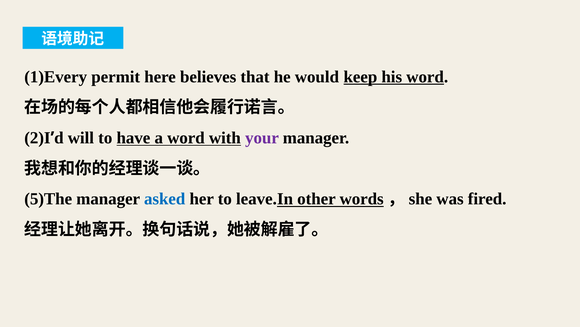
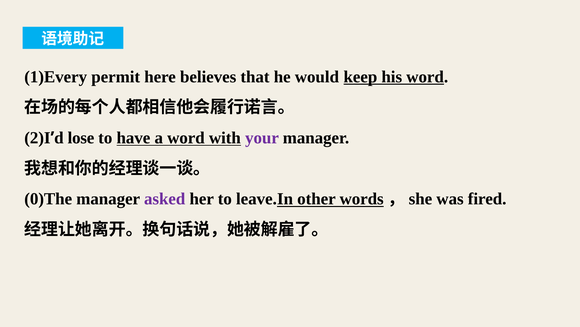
will: will -> lose (81, 138)
5)The: 5)The -> 0)The (48, 199)
asked colour: blue -> purple (165, 199)
